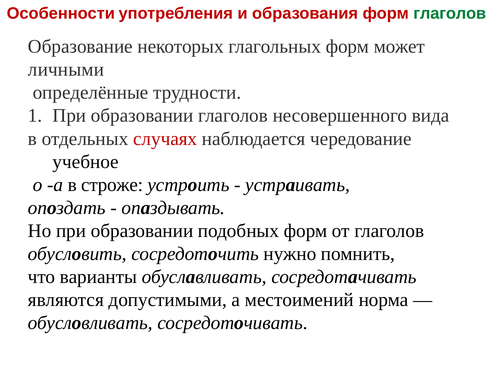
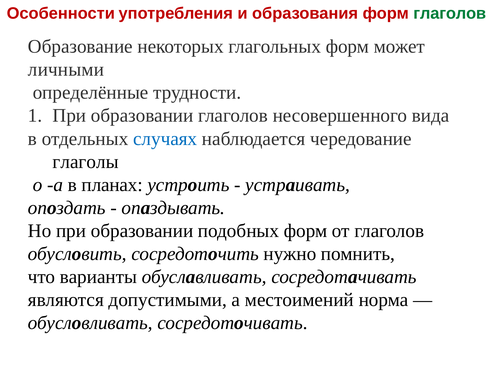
случаях colour: red -> blue (165, 139)
учебное: учебное -> глаголы (86, 162)
строже: строже -> планах (112, 185)
